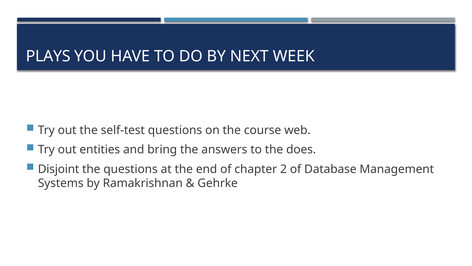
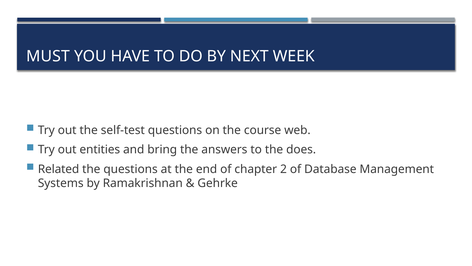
PLAYS: PLAYS -> MUST (48, 56)
Disjoint: Disjoint -> Related (59, 169)
